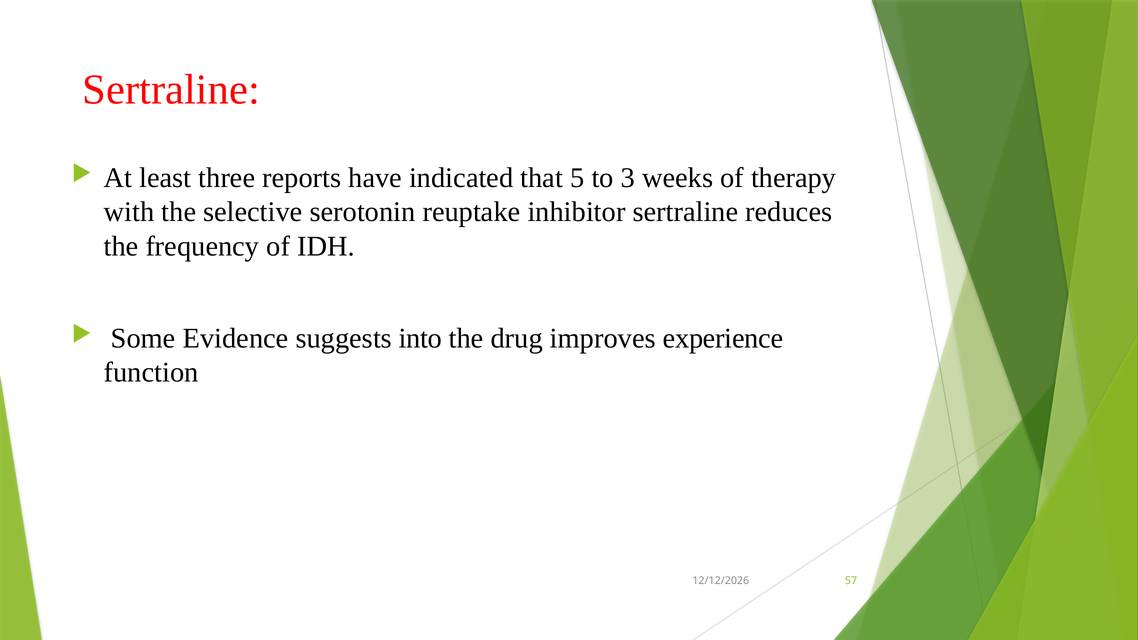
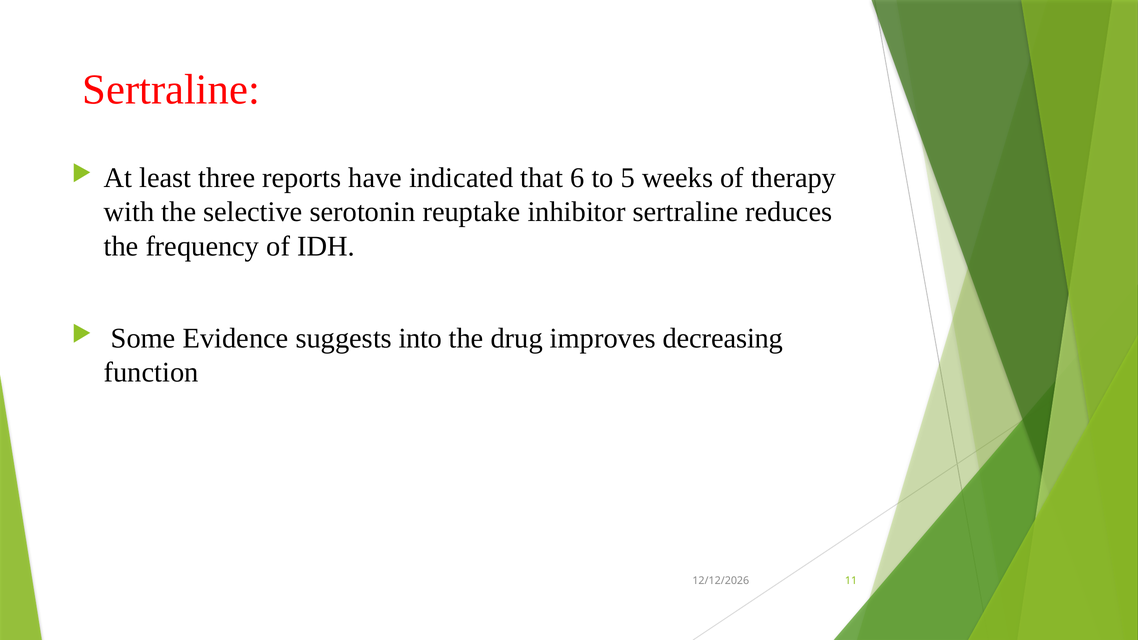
5: 5 -> 6 (577, 178)
3: 3 -> 5 (628, 178)
experience: experience -> decreasing (723, 338)
57: 57 -> 11 (851, 581)
